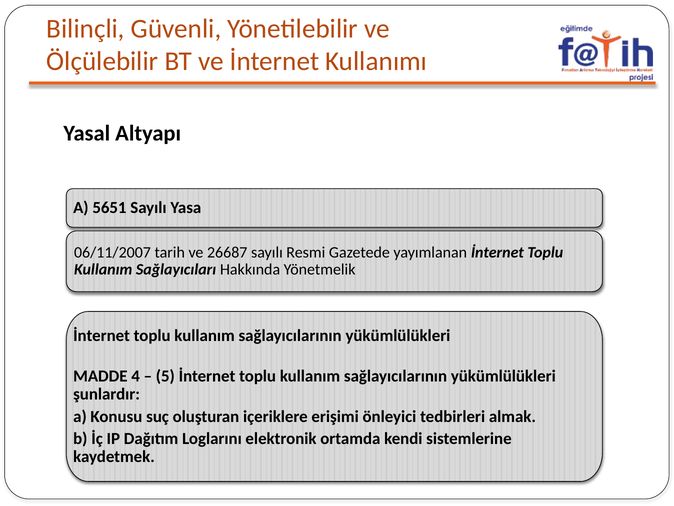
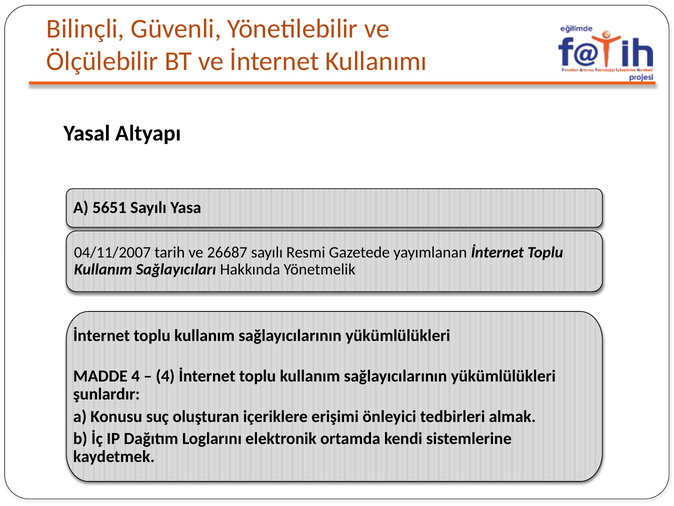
06/11/2007: 06/11/2007 -> 04/11/2007 (112, 252)
5: 5 -> 4 (165, 376)
